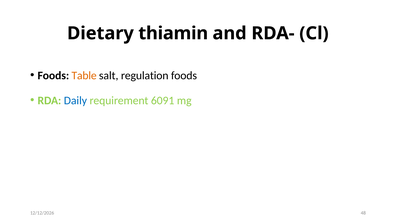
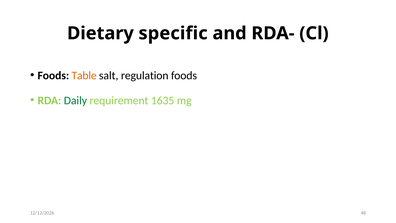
thiamin: thiamin -> specific (173, 33)
Daily colour: blue -> green (75, 100)
6091: 6091 -> 1635 (163, 100)
